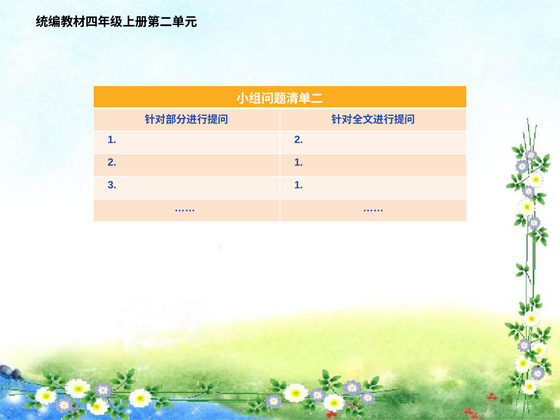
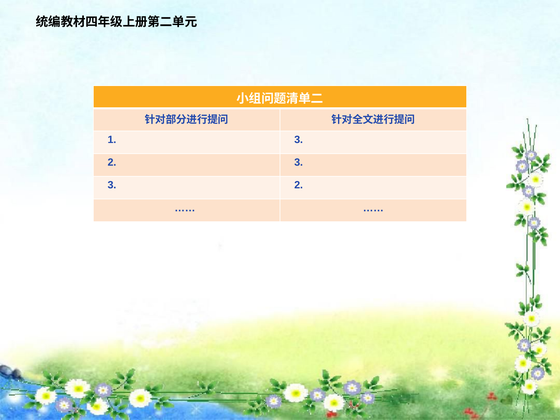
1 2: 2 -> 3 (299, 140)
2 1: 1 -> 3 (299, 162)
1: 1 -> 2 (299, 185)
